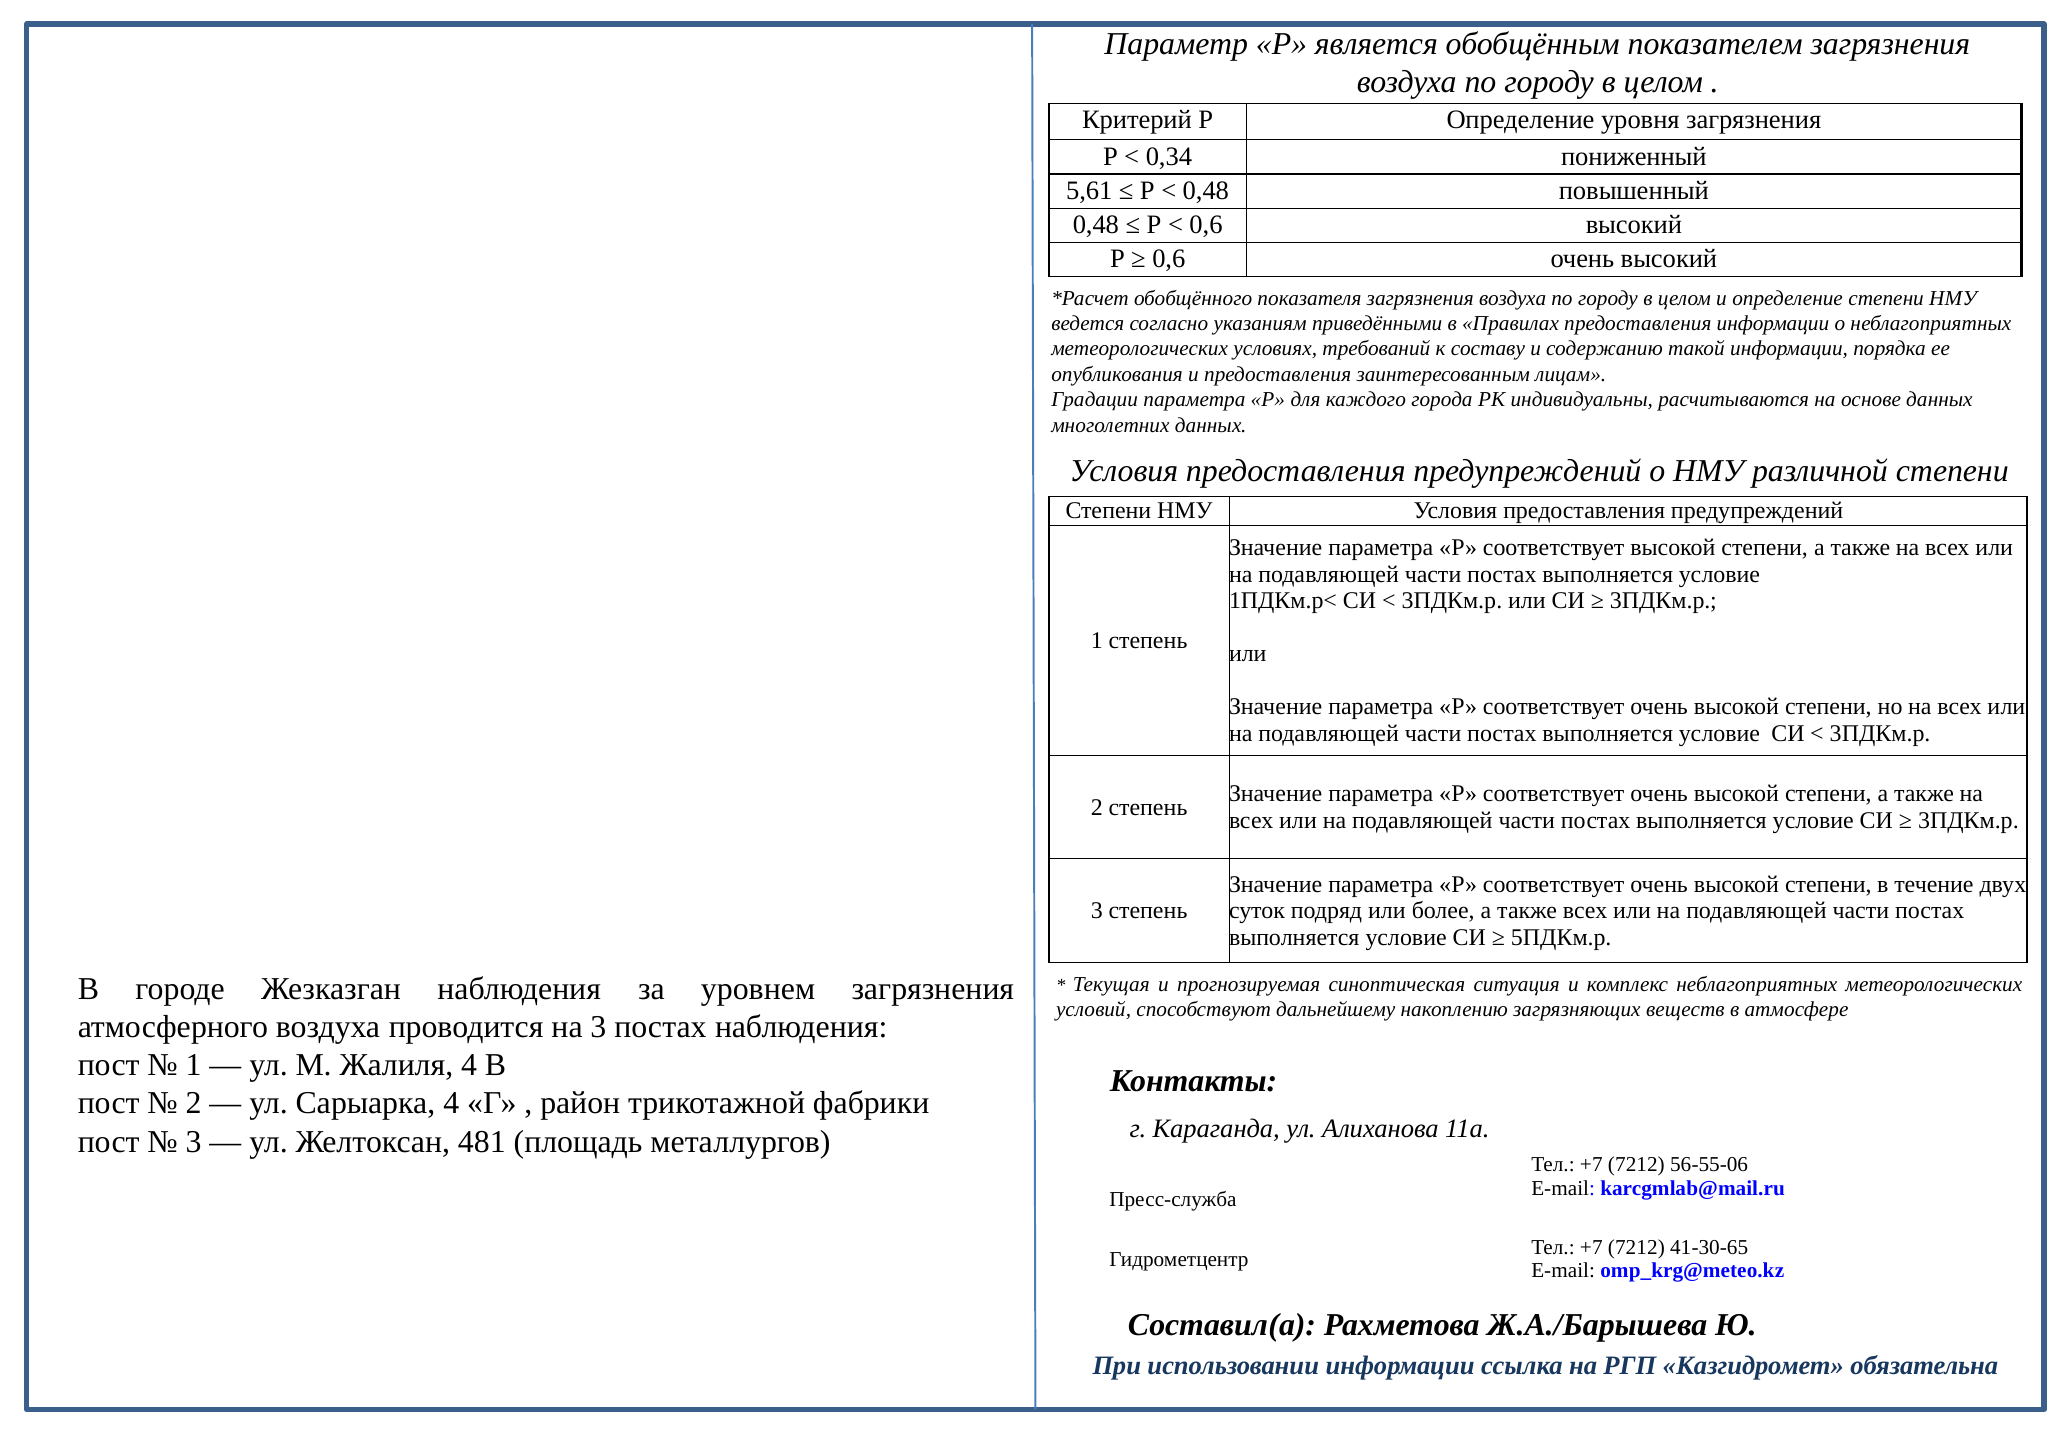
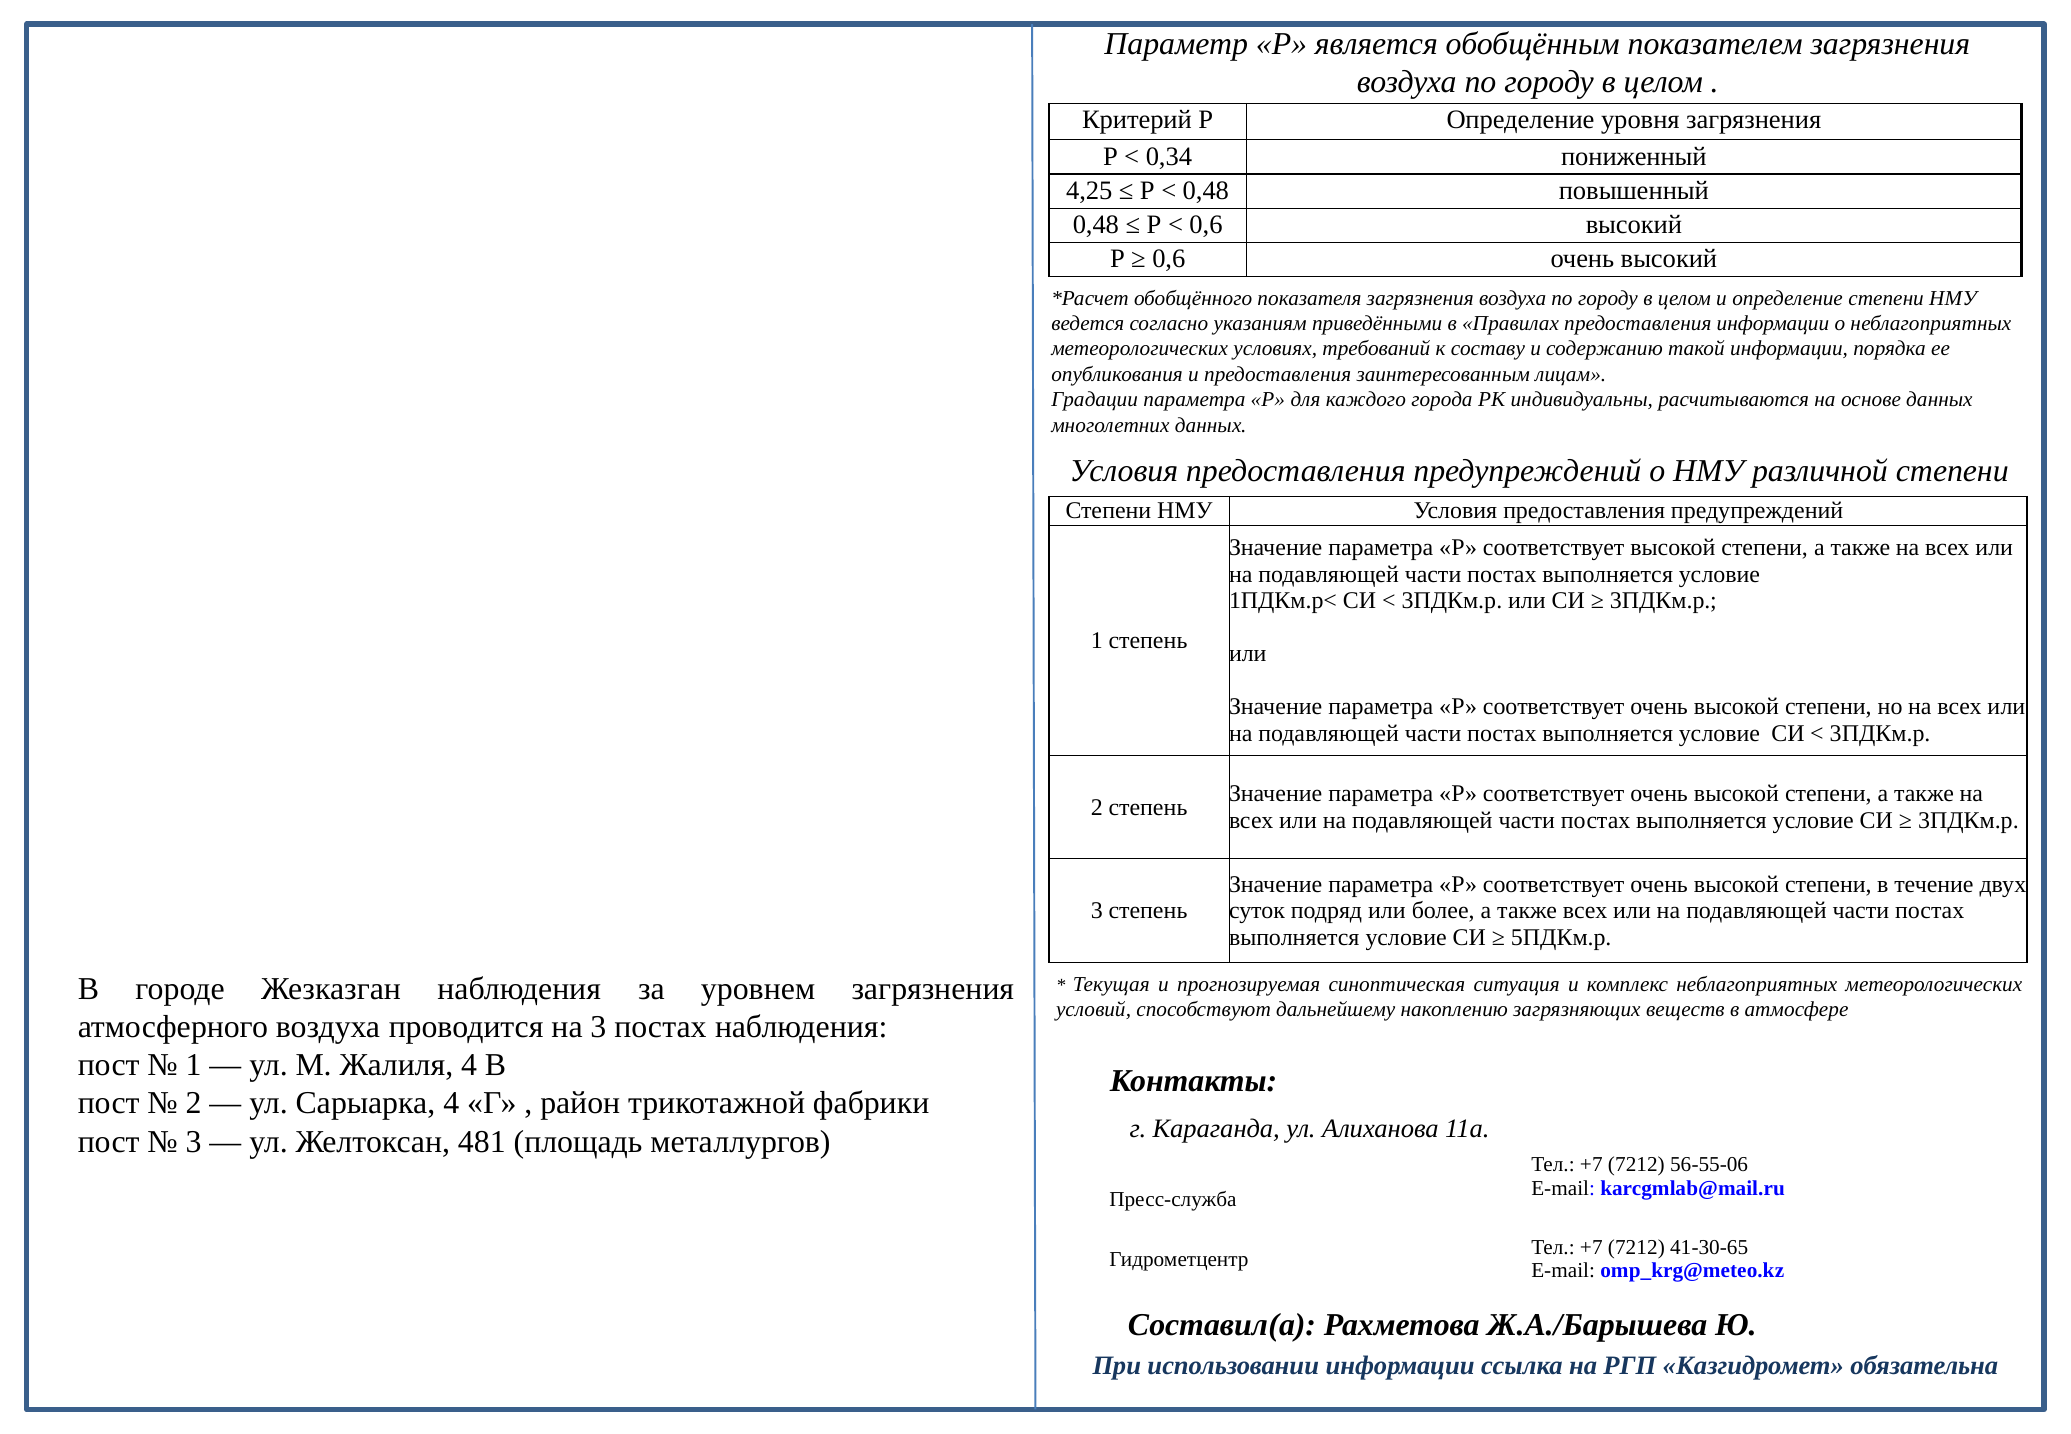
5,61: 5,61 -> 4,25 (1089, 191)
